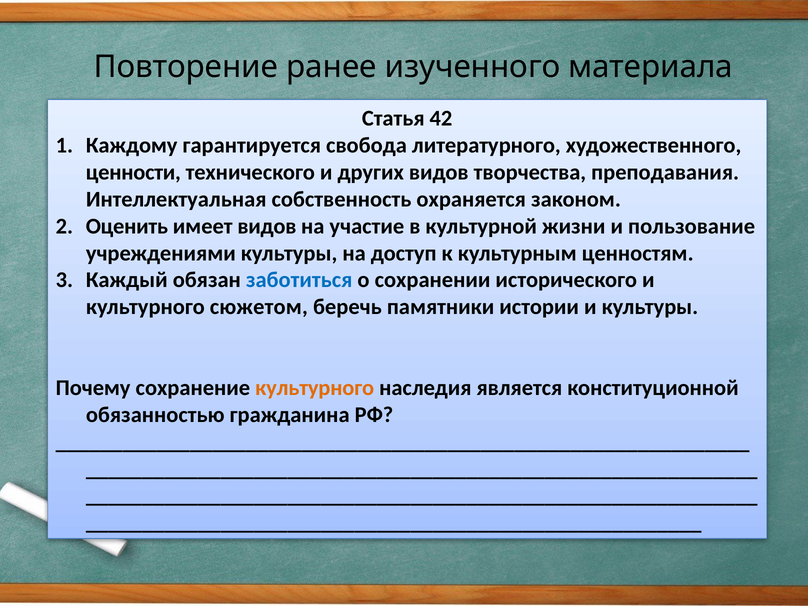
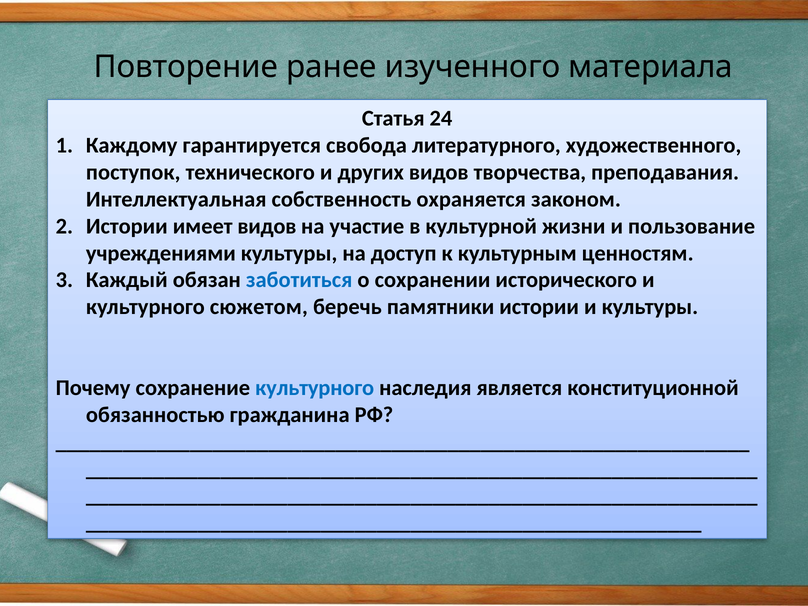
42: 42 -> 24 (441, 118)
ценности: ценности -> поступок (133, 172)
Оценить: Оценить -> Истории (127, 226)
культурного colour: orange -> blue (315, 388)
